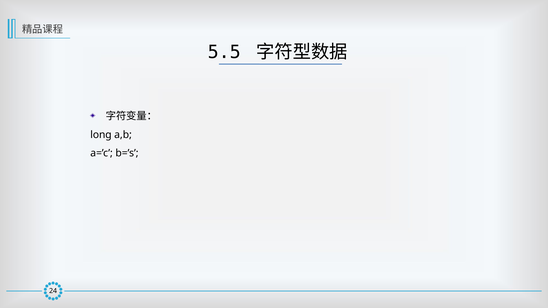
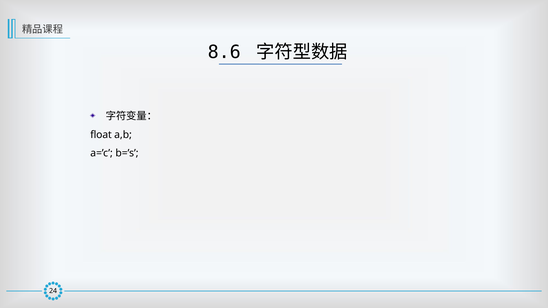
5.5: 5.5 -> 8.6 (224, 52)
long: long -> float (101, 135)
